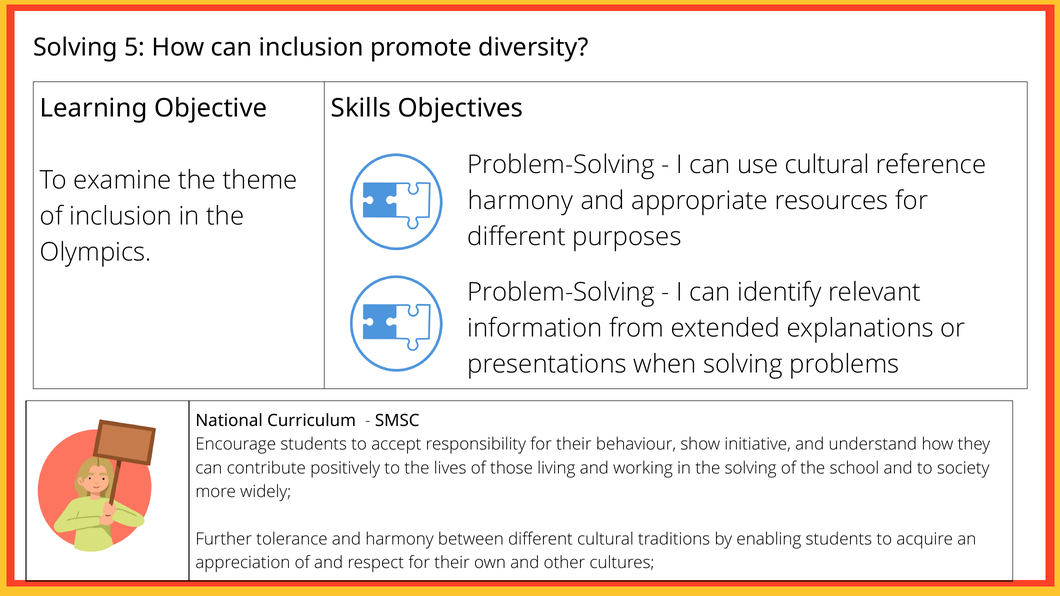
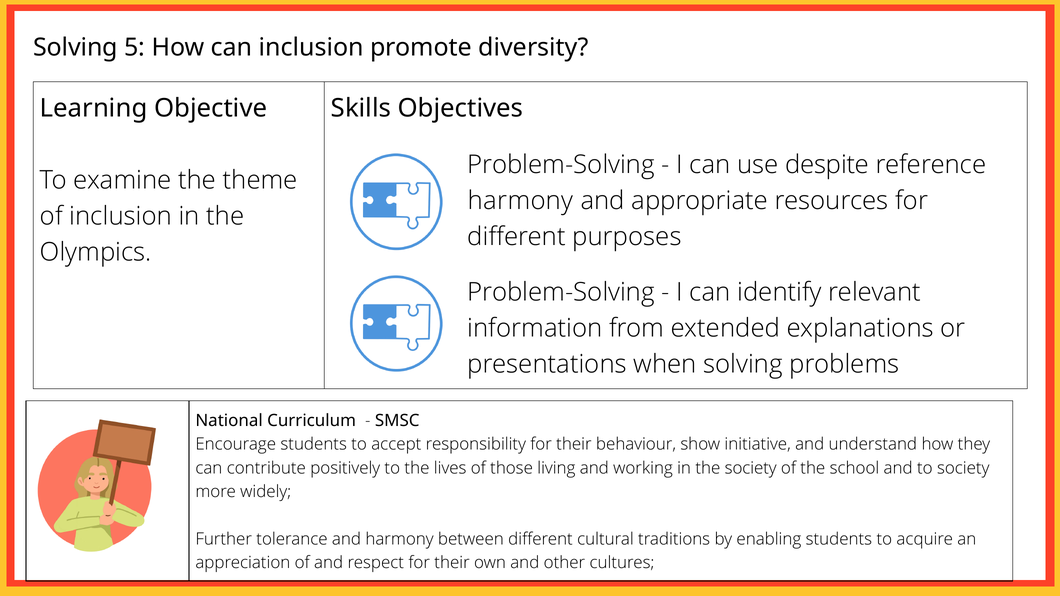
use cultural: cultural -> despite (827, 165)
the solving: solving -> society (751, 468)
